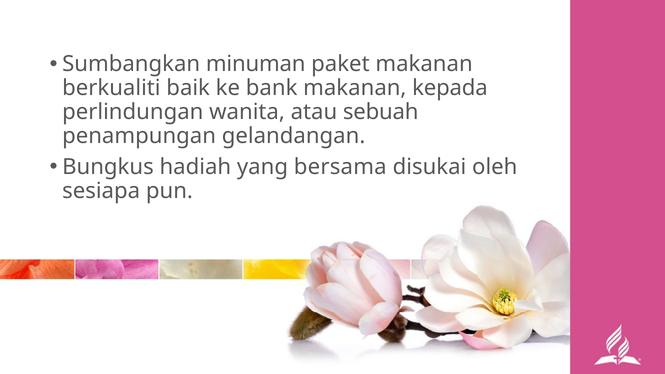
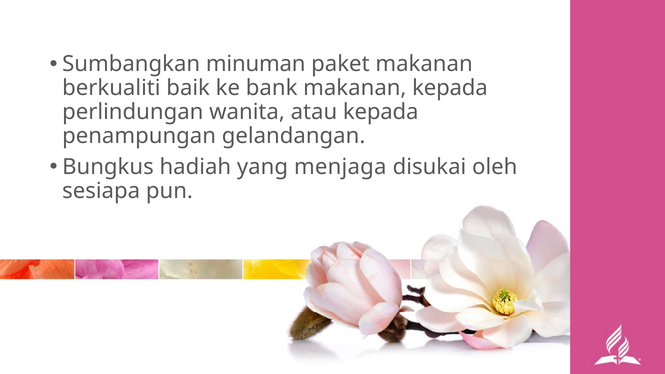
atau sebuah: sebuah -> kepada (381, 112)
bersama: bersama -> menjaga (340, 167)
